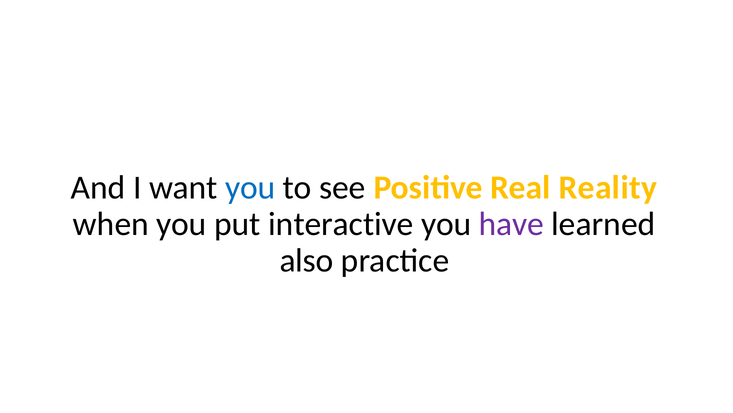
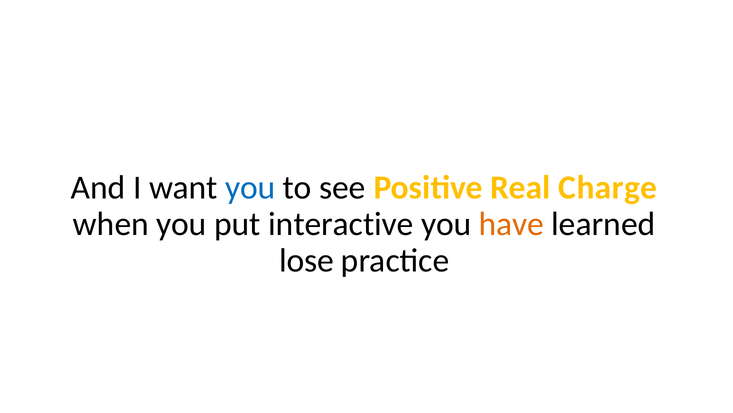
Reality: Reality -> Charge (608, 188)
have colour: purple -> orange (511, 224)
also: also -> lose (307, 260)
